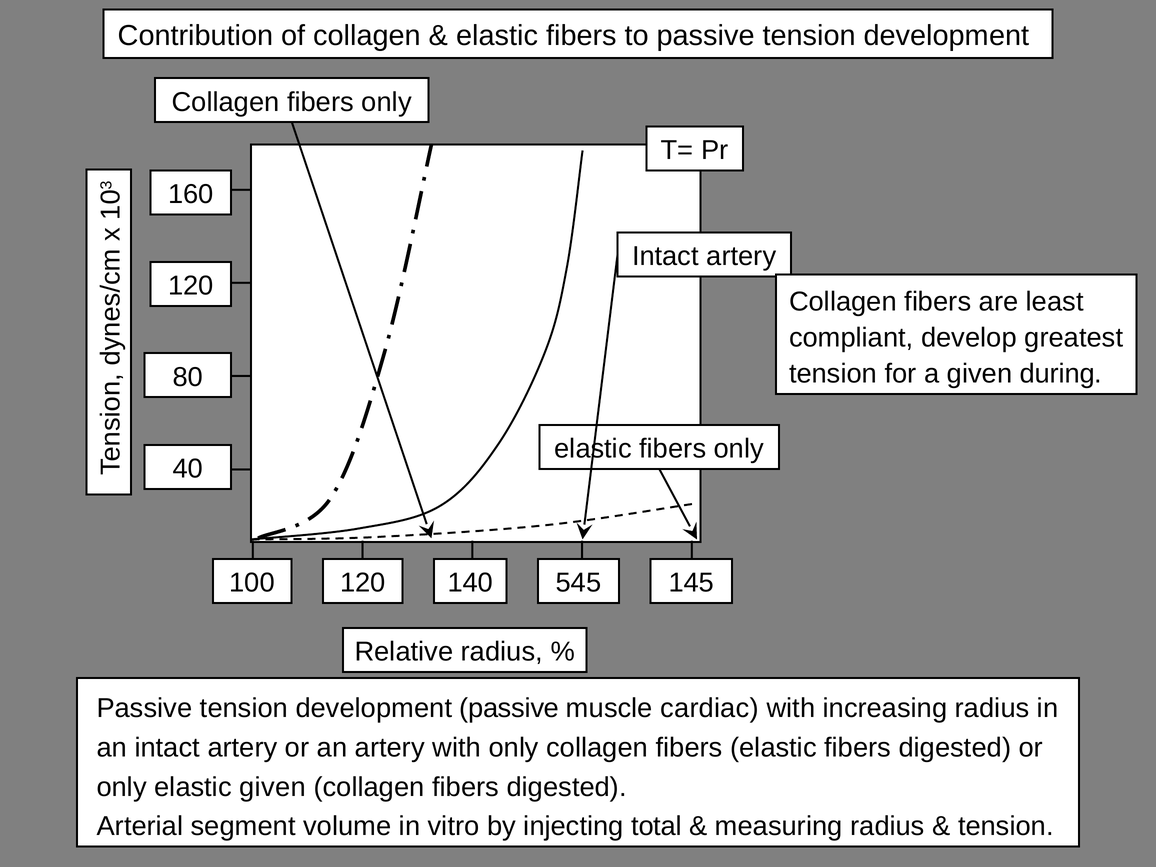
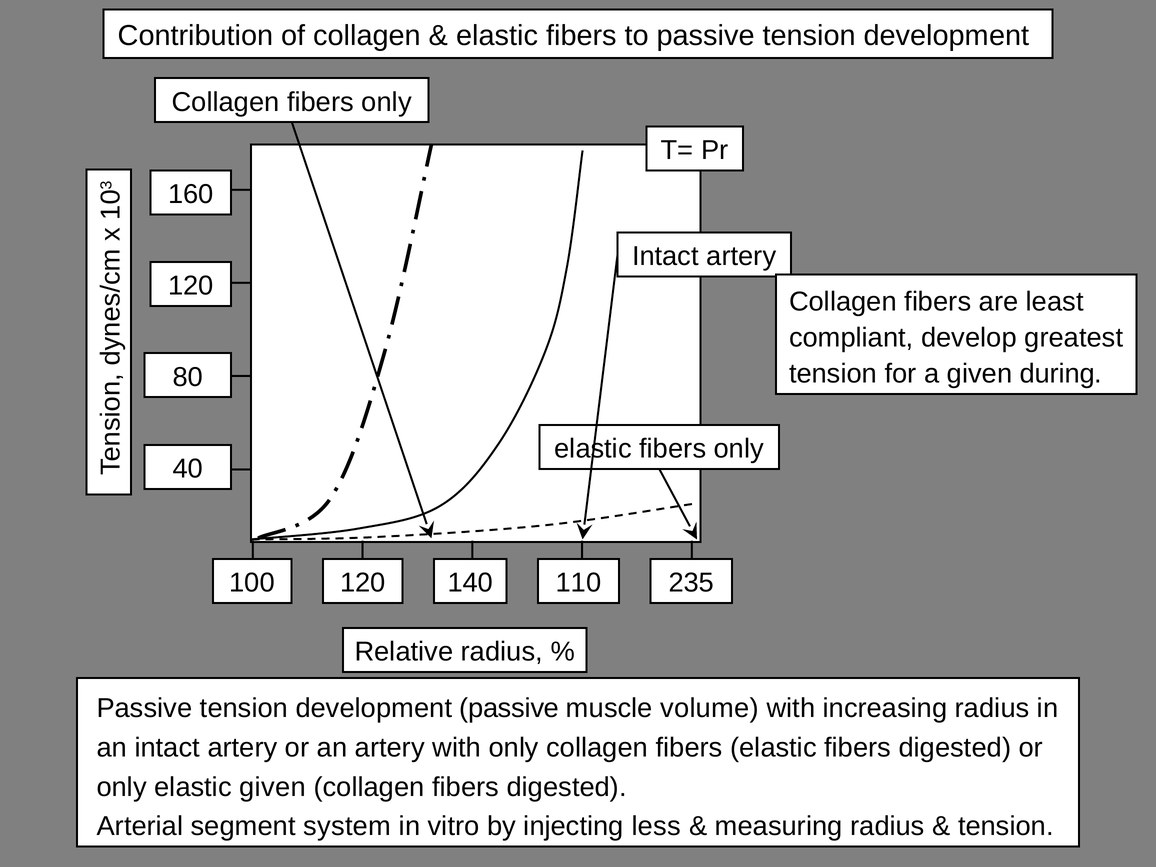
545: 545 -> 110 (579, 583)
145: 145 -> 235 (691, 583)
cardiac: cardiac -> volume (709, 708)
volume: volume -> system (347, 826)
total: total -> less (656, 826)
